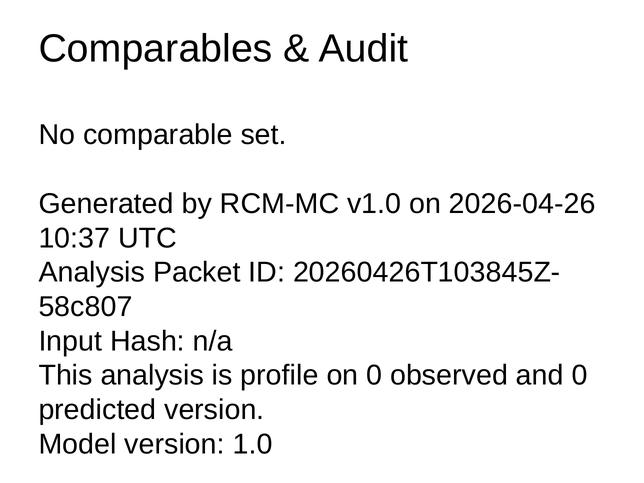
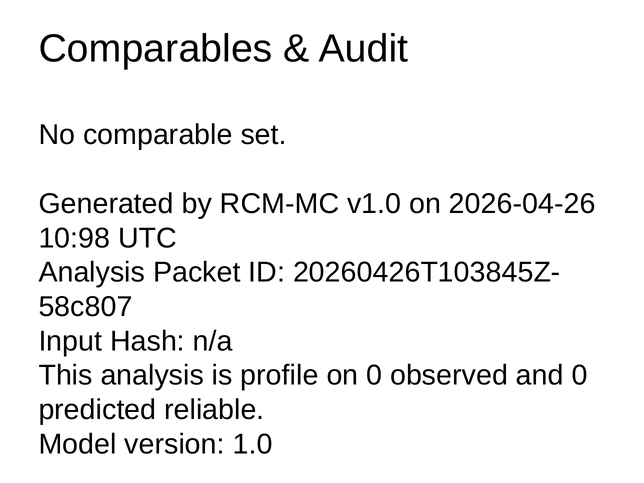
10:37: 10:37 -> 10:98 (74, 238)
predicted version: version -> reliable (214, 410)
